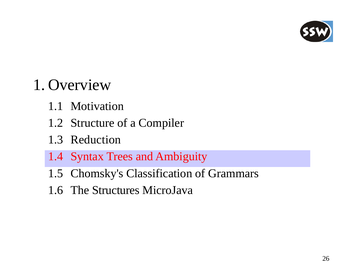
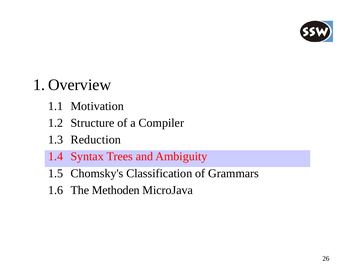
Structures: Structures -> Methoden (116, 190)
